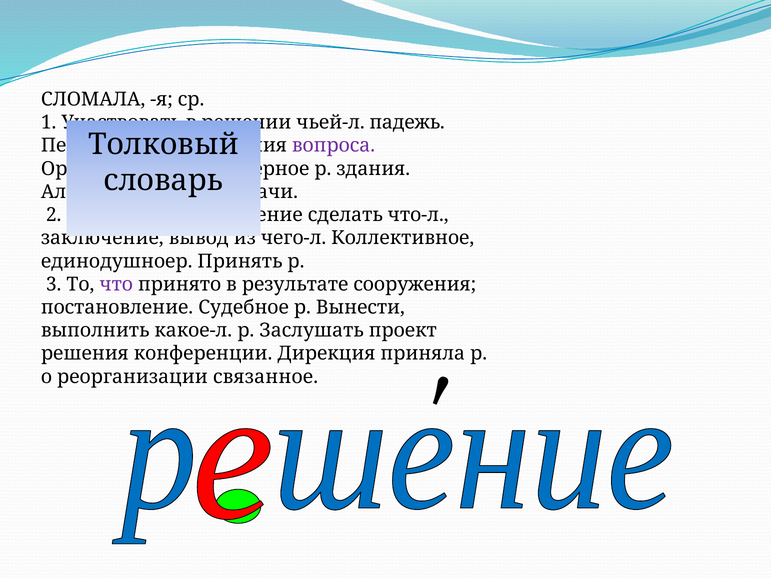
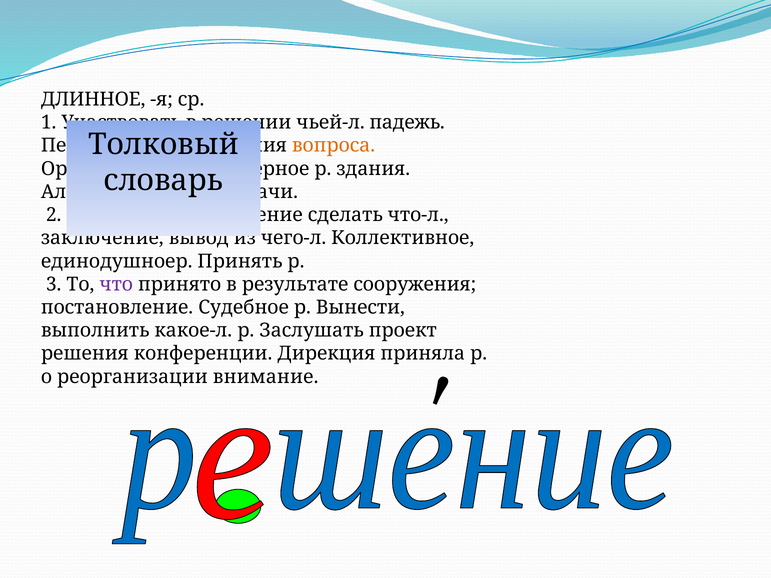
СЛОМАЛА: СЛОМАЛА -> ДЛИННОЕ (93, 99)
вопроса colour: purple -> orange (334, 146)
связанное: связанное -> внимание (266, 377)
